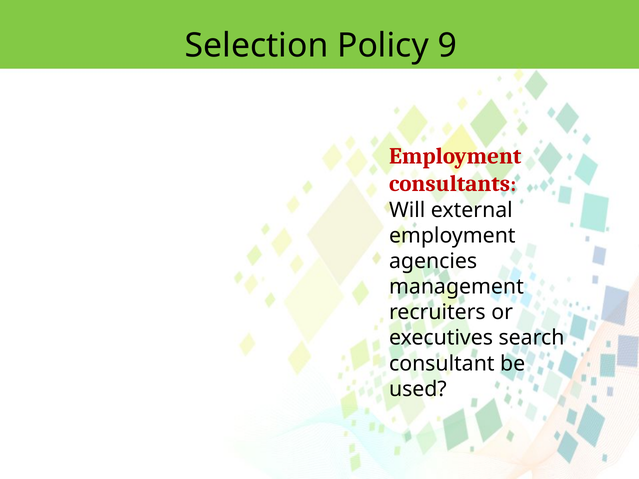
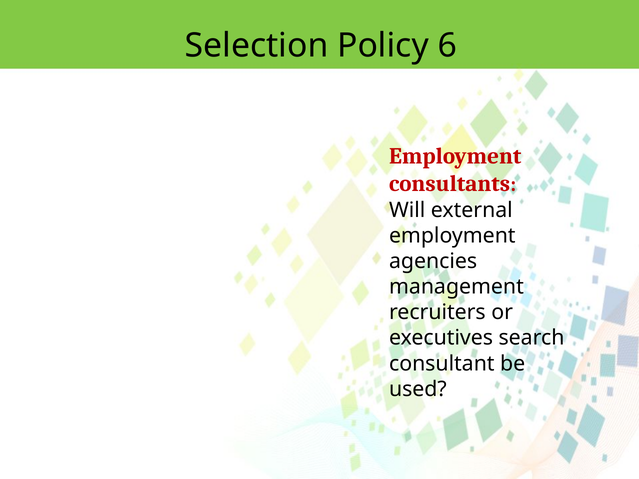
9: 9 -> 6 (447, 45)
